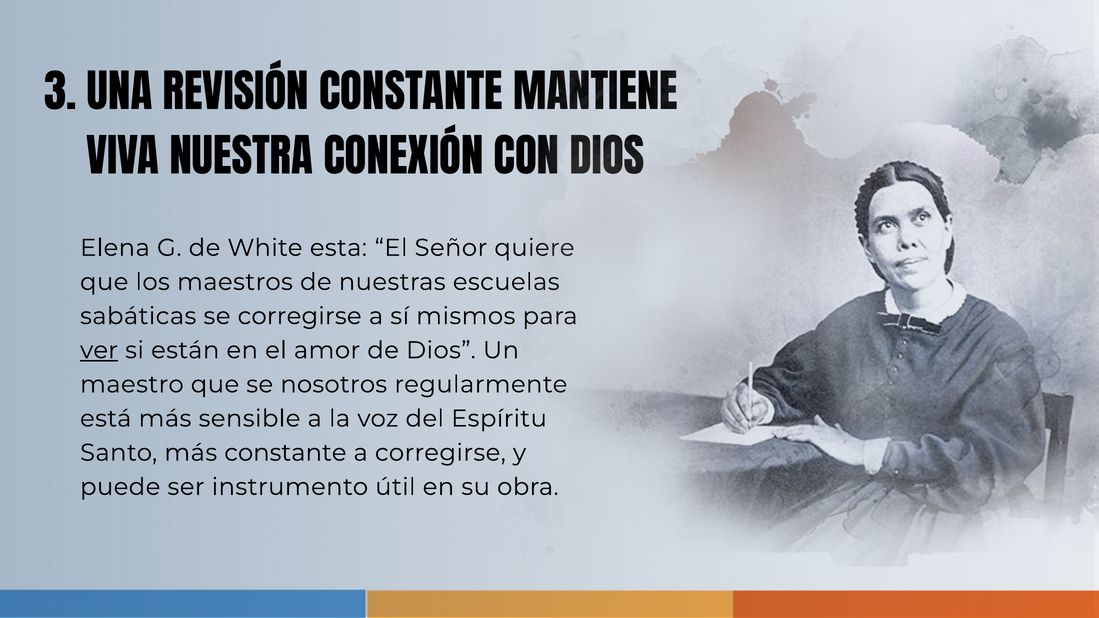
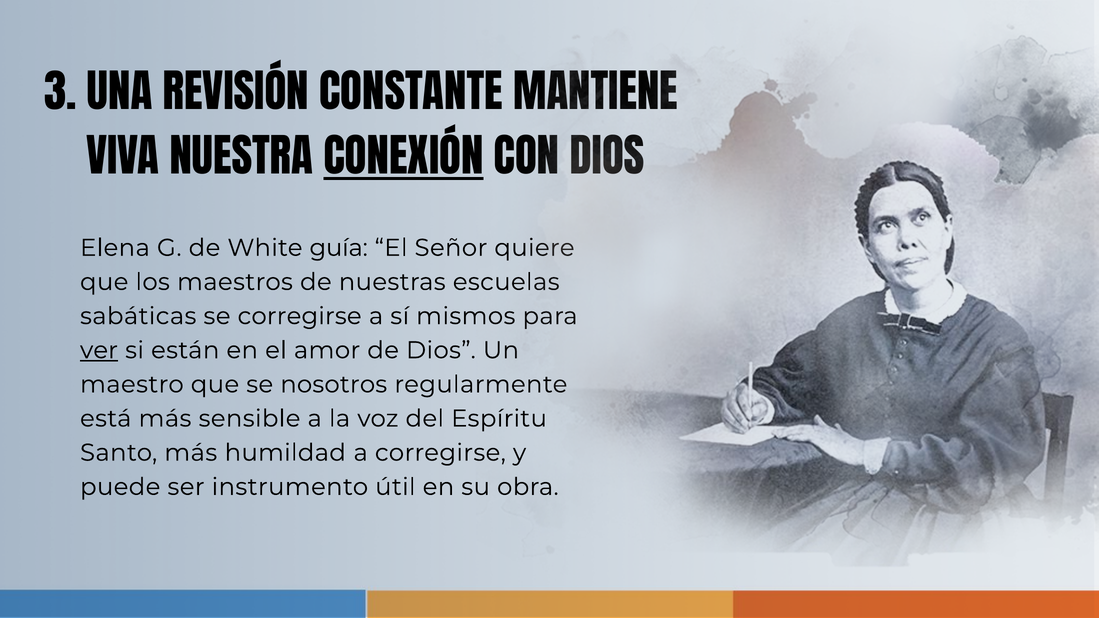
CONEXIÓN underline: none -> present (404, 159)
esta: esta -> guía (339, 248)
más constante: constante -> humildad (285, 453)
